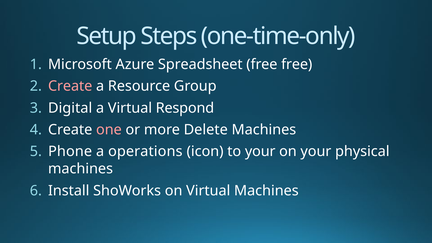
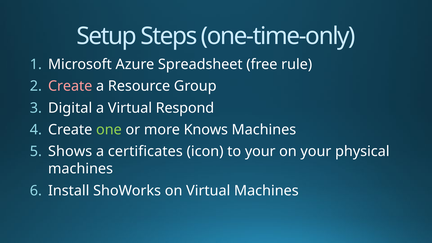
free free: free -> rule (297, 64)
one colour: pink -> light green (109, 130)
Delete: Delete -> Knows (206, 130)
Phone: Phone -> Shows (70, 152)
operations: operations -> certificates (145, 152)
